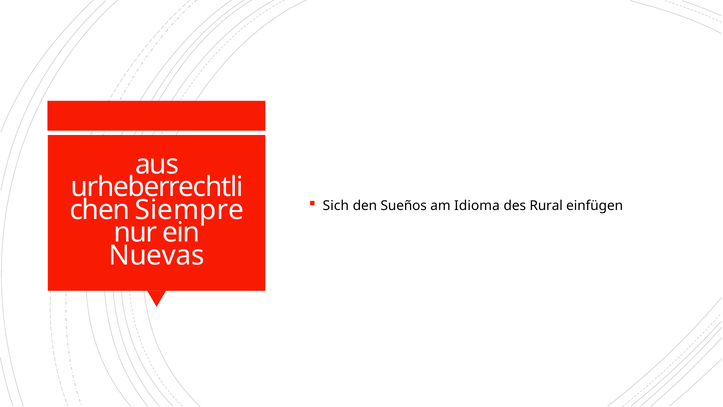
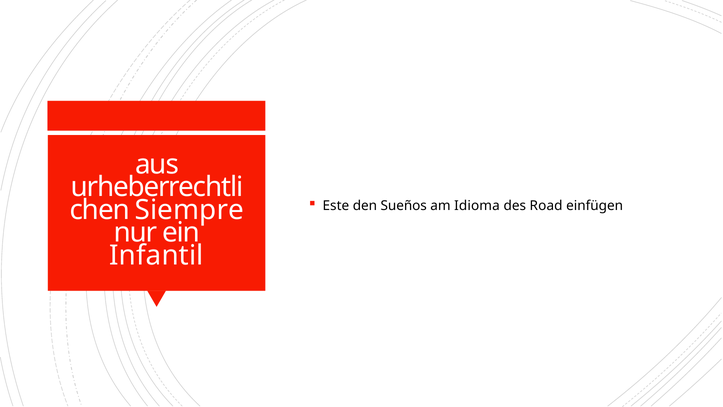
Sich: Sich -> Este (336, 206)
Rural: Rural -> Road (546, 206)
Nuevas: Nuevas -> Infantil (156, 255)
